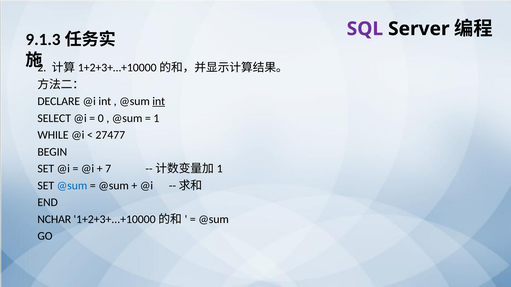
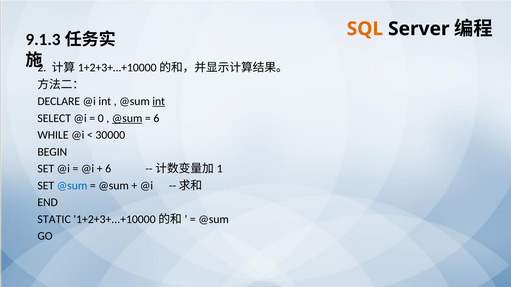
SQL colour: purple -> orange (365, 29)
@sum underline: none -> present (127, 118)
1: 1 -> 6 (156, 118)
27477: 27477 -> 30000 (110, 135)
7: 7 -> 6 (108, 169)
NCHAR: NCHAR -> STATIC (54, 220)
